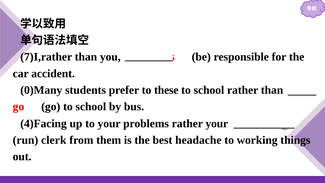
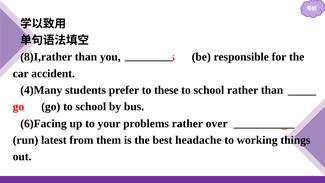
7)I,rather: 7)I,rather -> 8)I,rather (46, 57)
0)Many: 0)Many -> 4)Many (41, 90)
4)Facing: 4)Facing -> 6)Facing (43, 123)
rather your: your -> over (217, 123)
clerk: clerk -> latest (54, 140)
